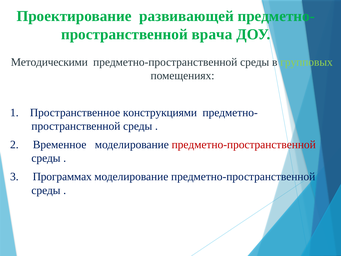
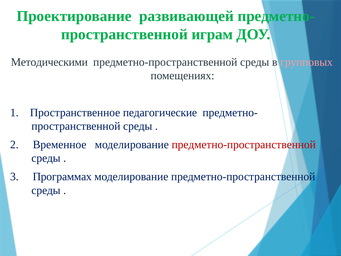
врача: врача -> играм (212, 34)
групповых colour: light green -> pink (306, 62)
конструкциями: конструкциями -> педагогические (160, 112)
